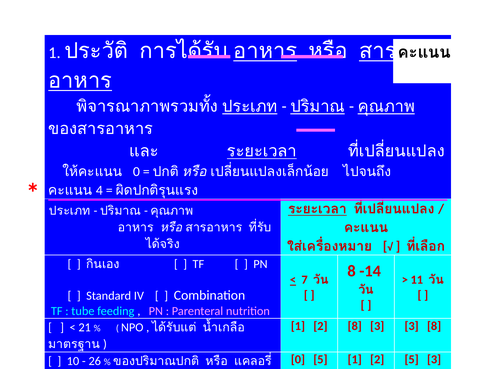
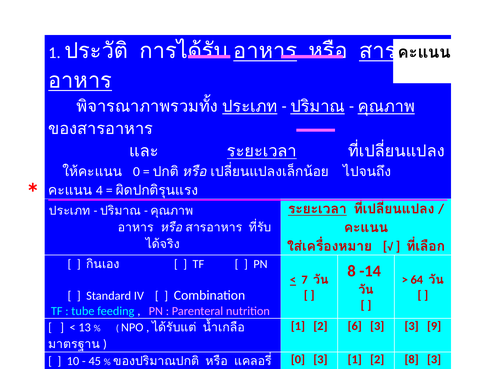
11: 11 -> 64 (417, 280)
2 8: 8 -> 6 (355, 326)
3 8: 8 -> 9 (434, 326)
21: 21 -> 13 (85, 327)
0 5: 5 -> 3 (320, 360)
2 5: 5 -> 8 (412, 360)
26: 26 -> 45 (95, 361)
